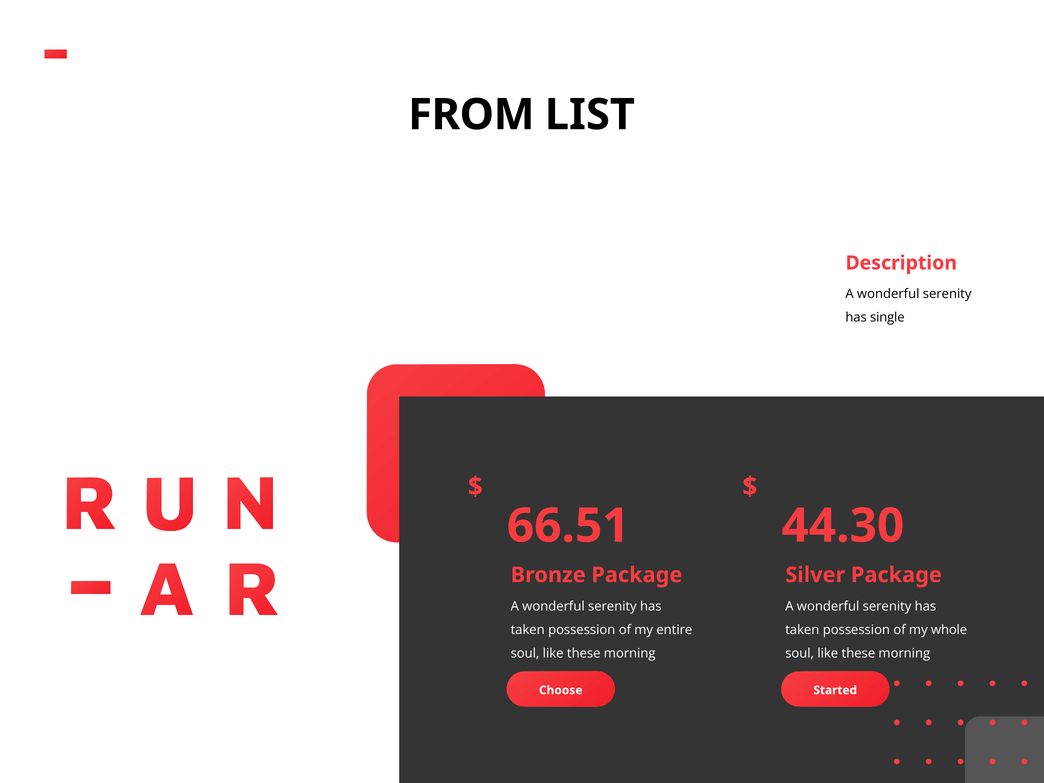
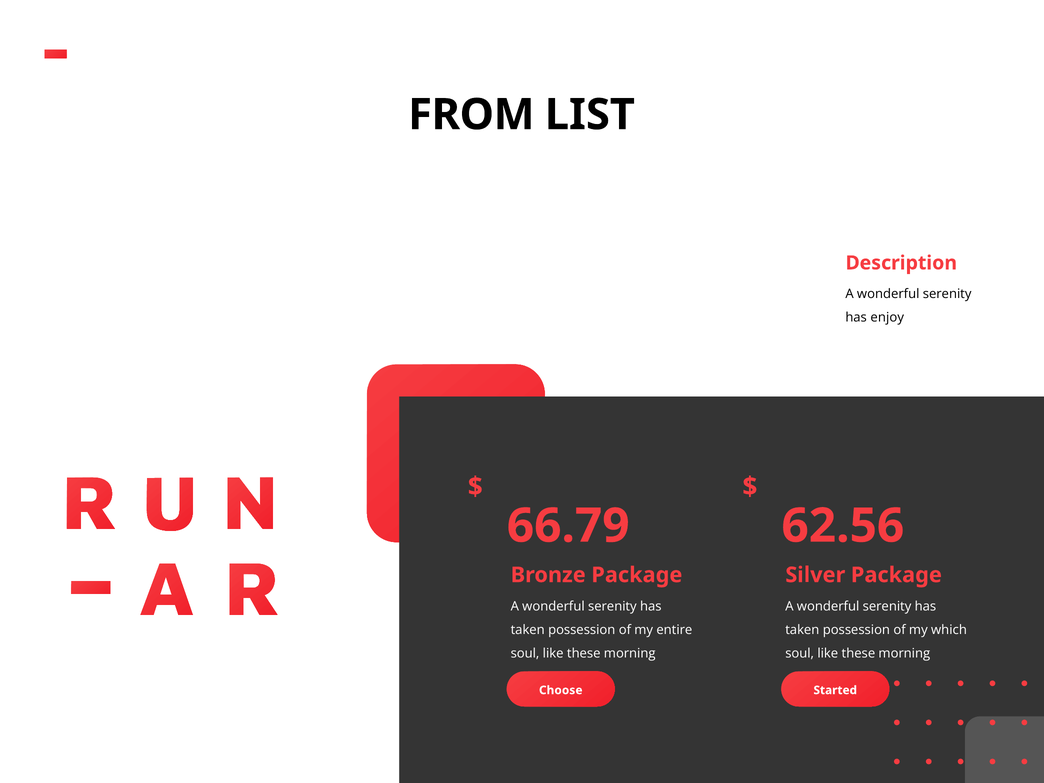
single: single -> enjoy (887, 318)
66.51: 66.51 -> 66.79 (568, 526)
44.30: 44.30 -> 62.56 (843, 526)
whole: whole -> which (949, 630)
